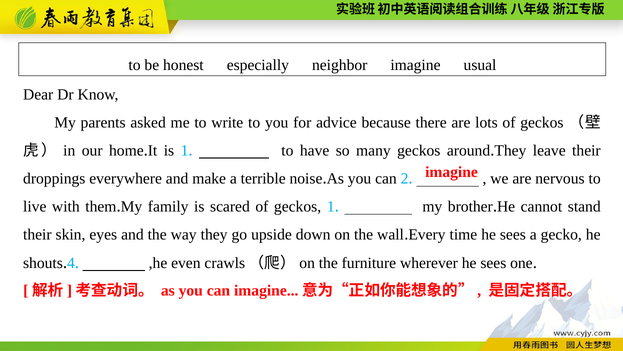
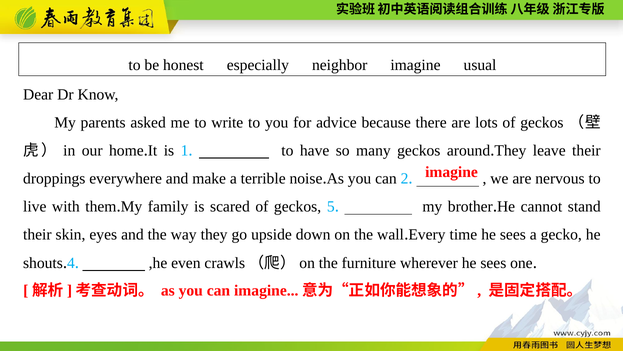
geckos 1: 1 -> 5 (331, 206)
